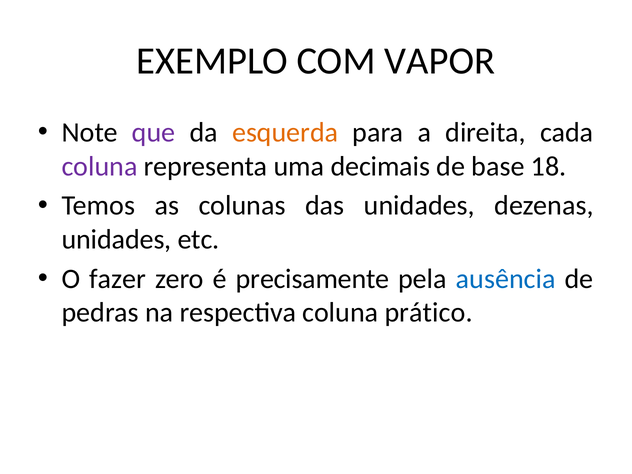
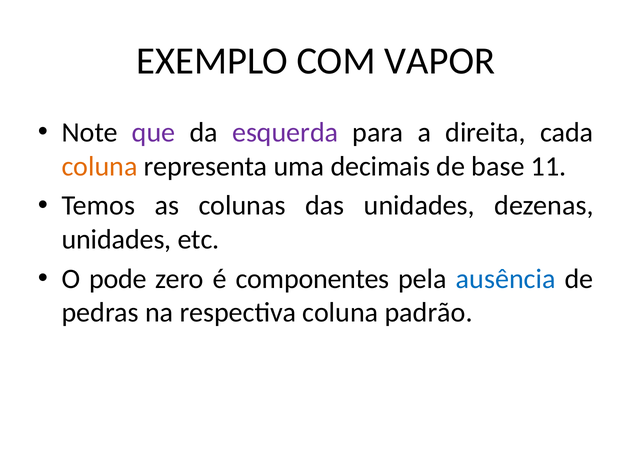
esquerda colour: orange -> purple (285, 133)
coluna colour: purple -> orange (100, 166)
18: 18 -> 11 (549, 166)
fazer: fazer -> pode (118, 279)
precisamente: precisamente -> componentes (313, 279)
prático: prático -> padrão (429, 313)
